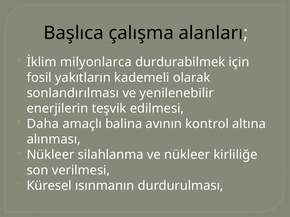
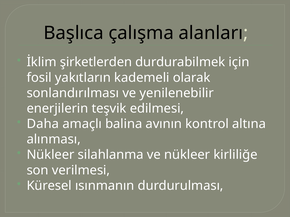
milyonlarca: milyonlarca -> şirketlerden (96, 62)
